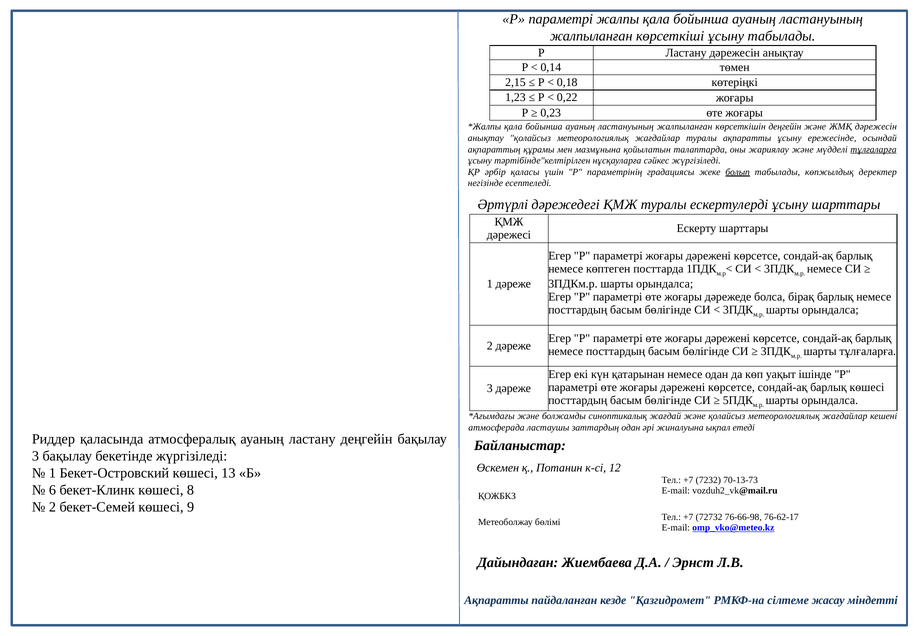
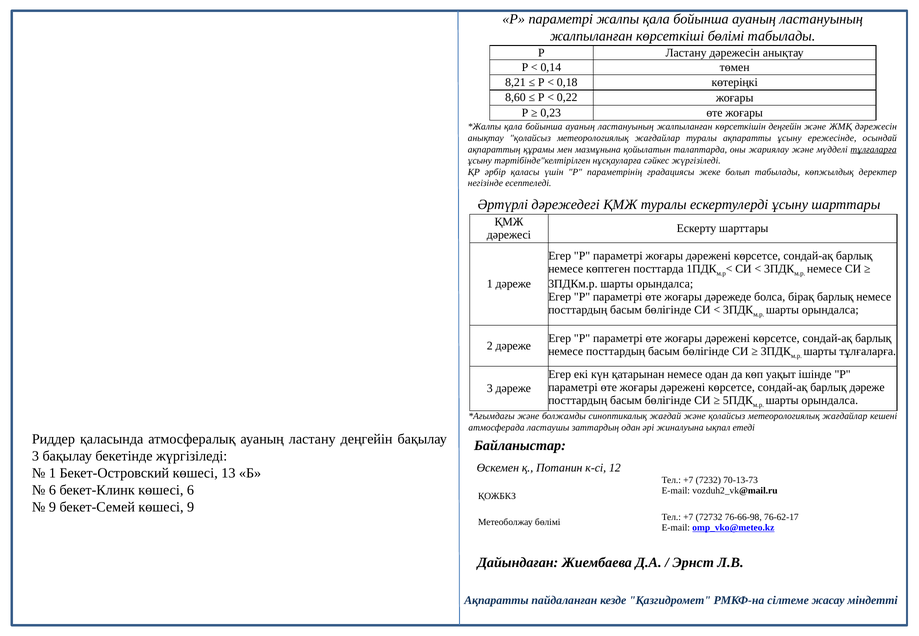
көрсеткіші ұсыну: ұсыну -> бөлімі (726, 36)
2,15: 2,15 -> 8,21 (515, 82)
1,23: 1,23 -> 8,60 (515, 98)
болып underline: present -> none (738, 172)
барлық көшесі: көшесі -> дәреже (867, 388)
көшесі 8: 8 -> 6 (190, 490)
2: 2 -> 9 (52, 507)
